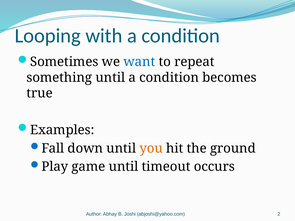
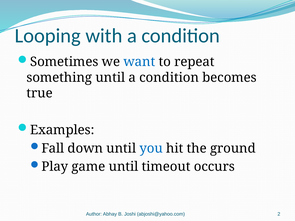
you colour: orange -> blue (151, 148)
